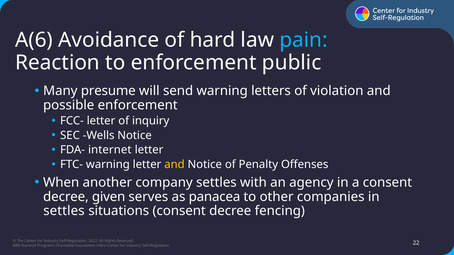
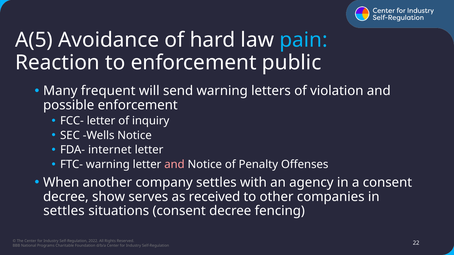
A(6: A(6 -> A(5 (34, 40)
presume: presume -> frequent (108, 91)
and colour: yellow -> pink (174, 165)
given: given -> show (109, 197)
panacea: panacea -> received (214, 197)
